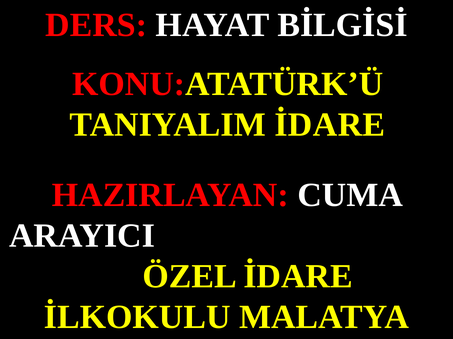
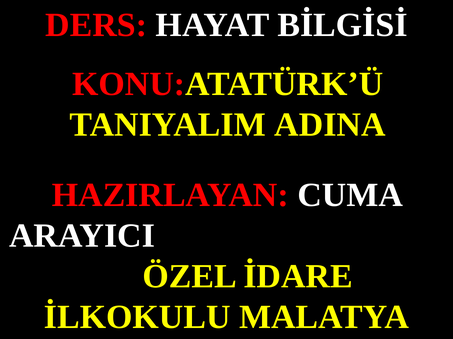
TANIYALIM İDARE: İDARE -> ADINA (330, 125)
